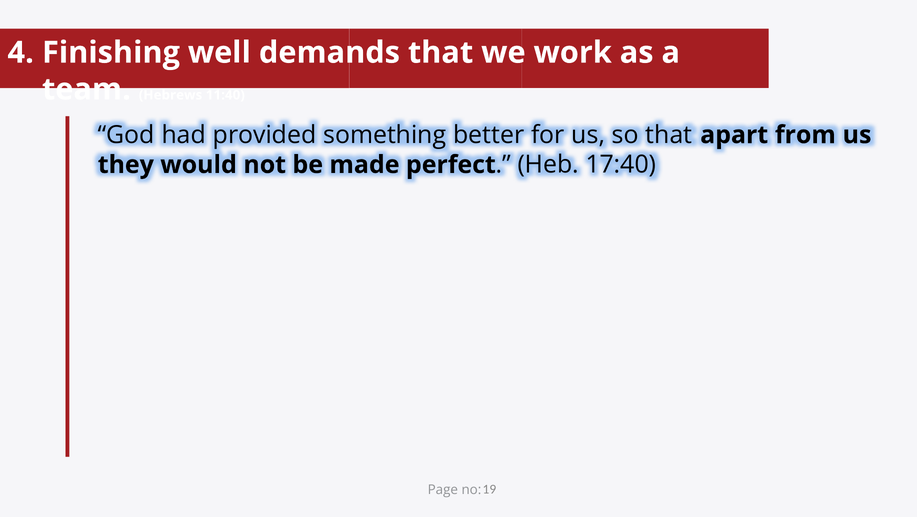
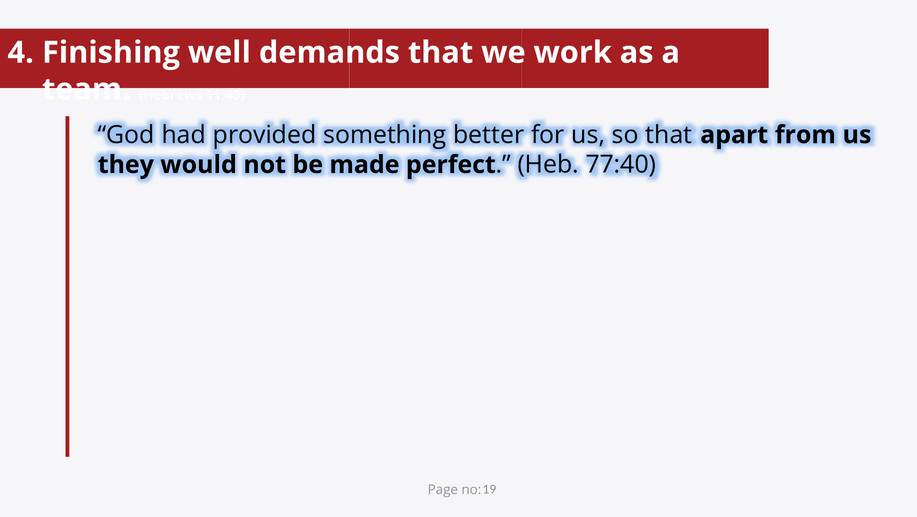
17:40: 17:40 -> 77:40 (621, 165)
